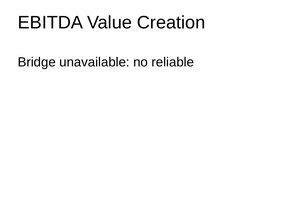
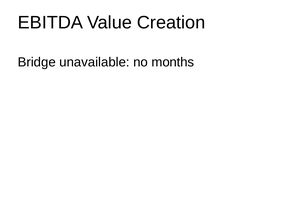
reliable: reliable -> months (173, 62)
